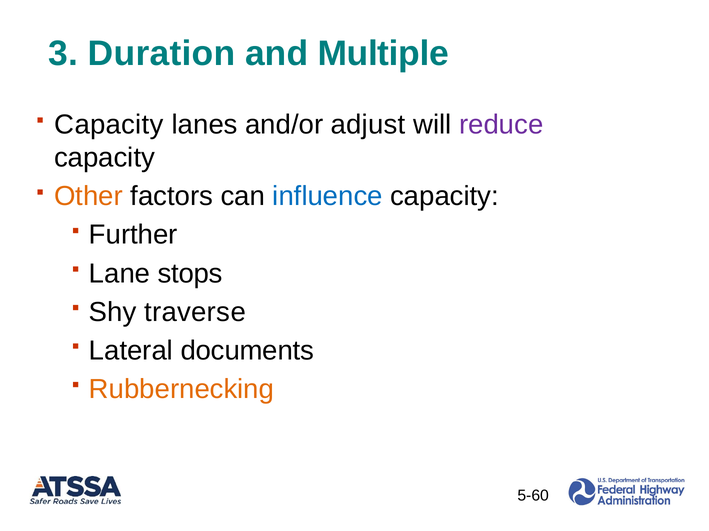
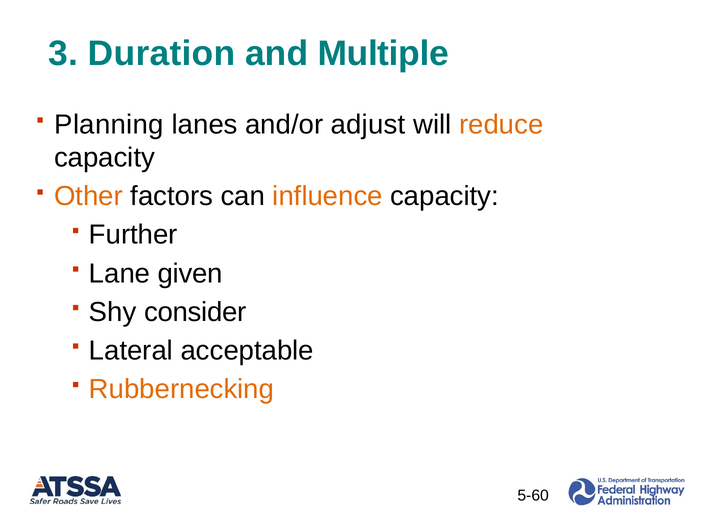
Capacity: Capacity -> Planning (109, 125)
reduce colour: purple -> orange (501, 125)
influence colour: blue -> orange (328, 197)
stops: stops -> given (190, 274)
traverse: traverse -> consider (195, 312)
documents: documents -> acceptable (247, 351)
